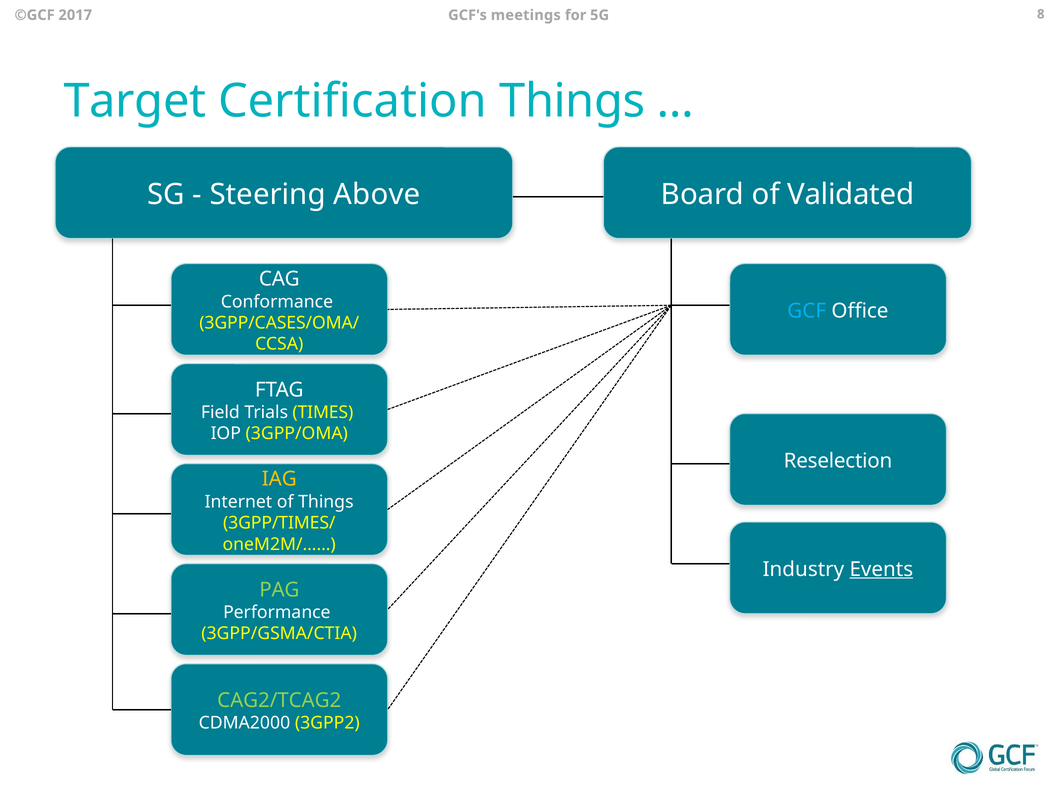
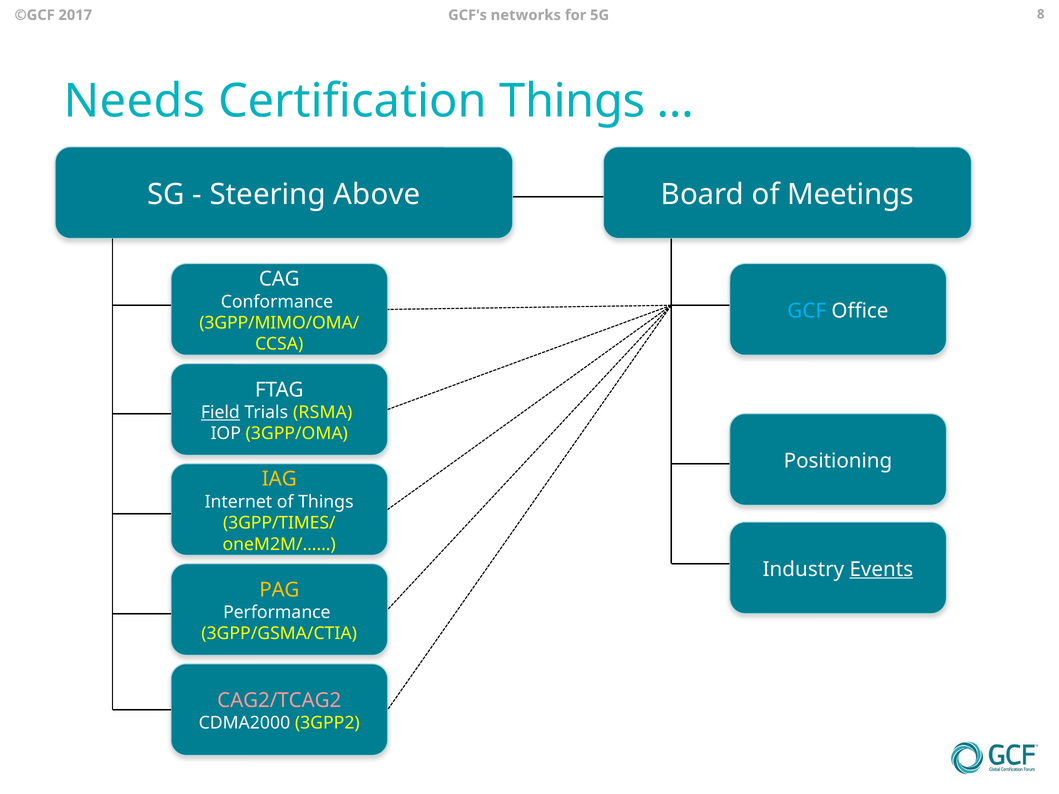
meetings: meetings -> networks (526, 15)
Target: Target -> Needs (134, 101)
Validated: Validated -> Meetings (851, 195)
3GPP/CASES/OMA/: 3GPP/CASES/OMA/ -> 3GPP/MIMO/OMA/ (279, 323)
Field underline: none -> present (220, 413)
TIMES: TIMES -> RSMA (323, 413)
Reselection: Reselection -> Positioning (838, 461)
PAG colour: light green -> yellow (279, 590)
CAG2/TCAG2 colour: light green -> pink (279, 701)
